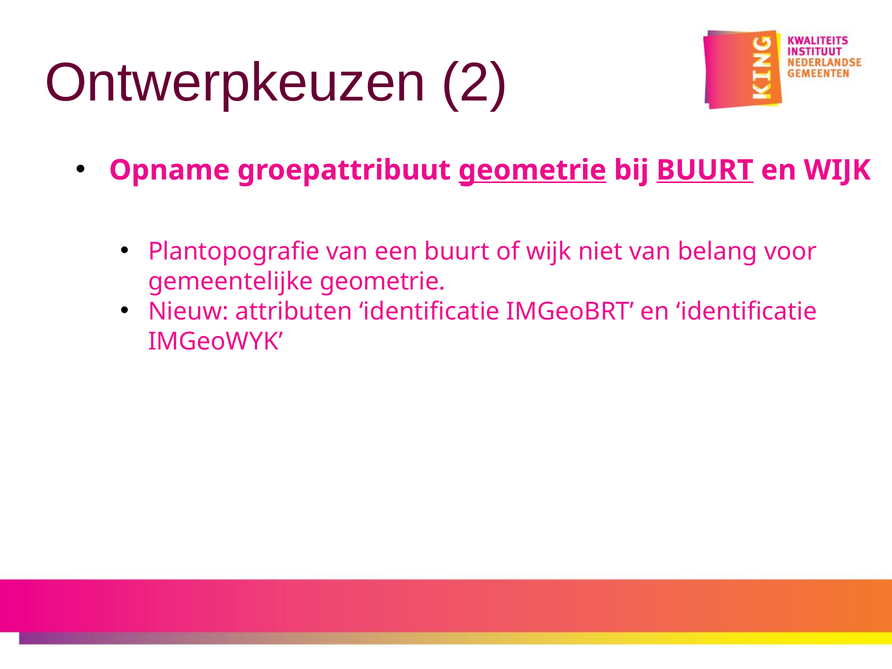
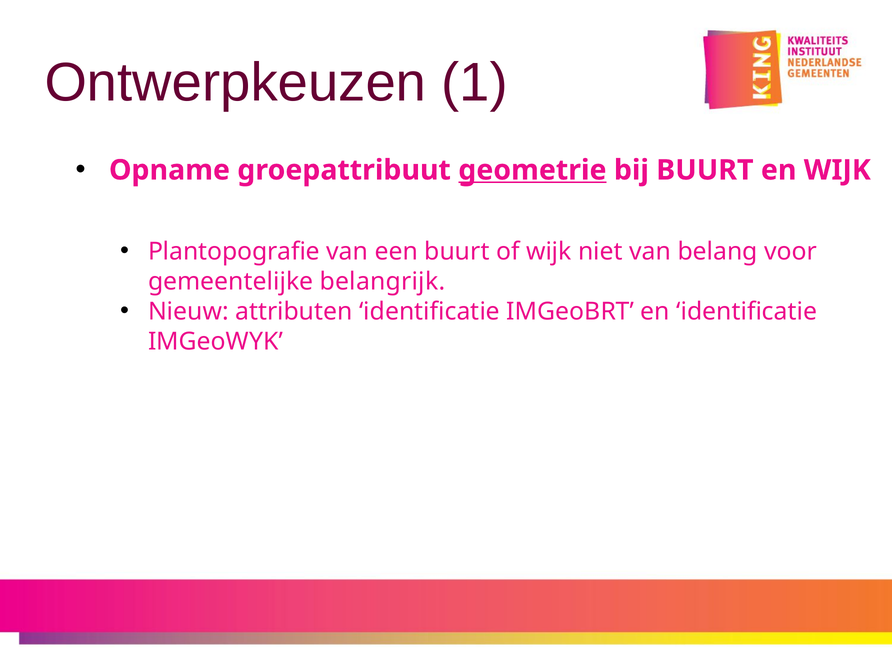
2: 2 -> 1 (475, 83)
BUURT underline: present -> none (705, 170)
gemeentelijke geometrie: geometrie -> belangrijk (382, 281)
